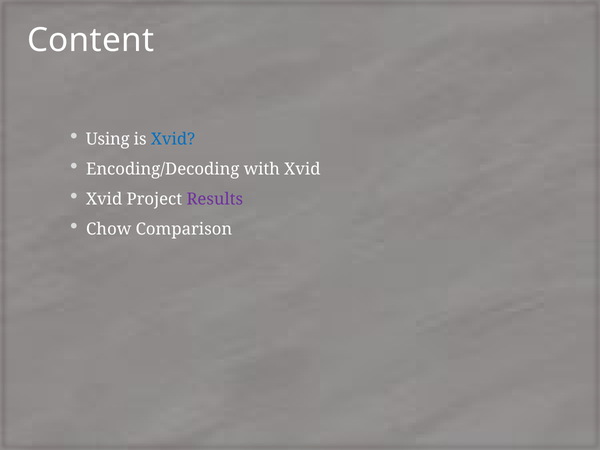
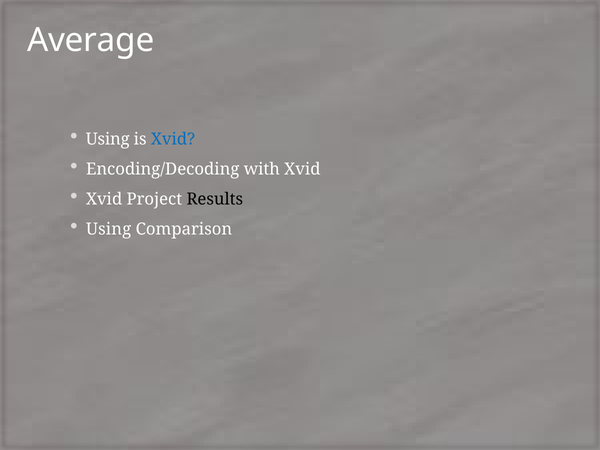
Content: Content -> Average (91, 40)
Results colour: purple -> black (215, 199)
Chow: Chow -> Using (109, 229)
